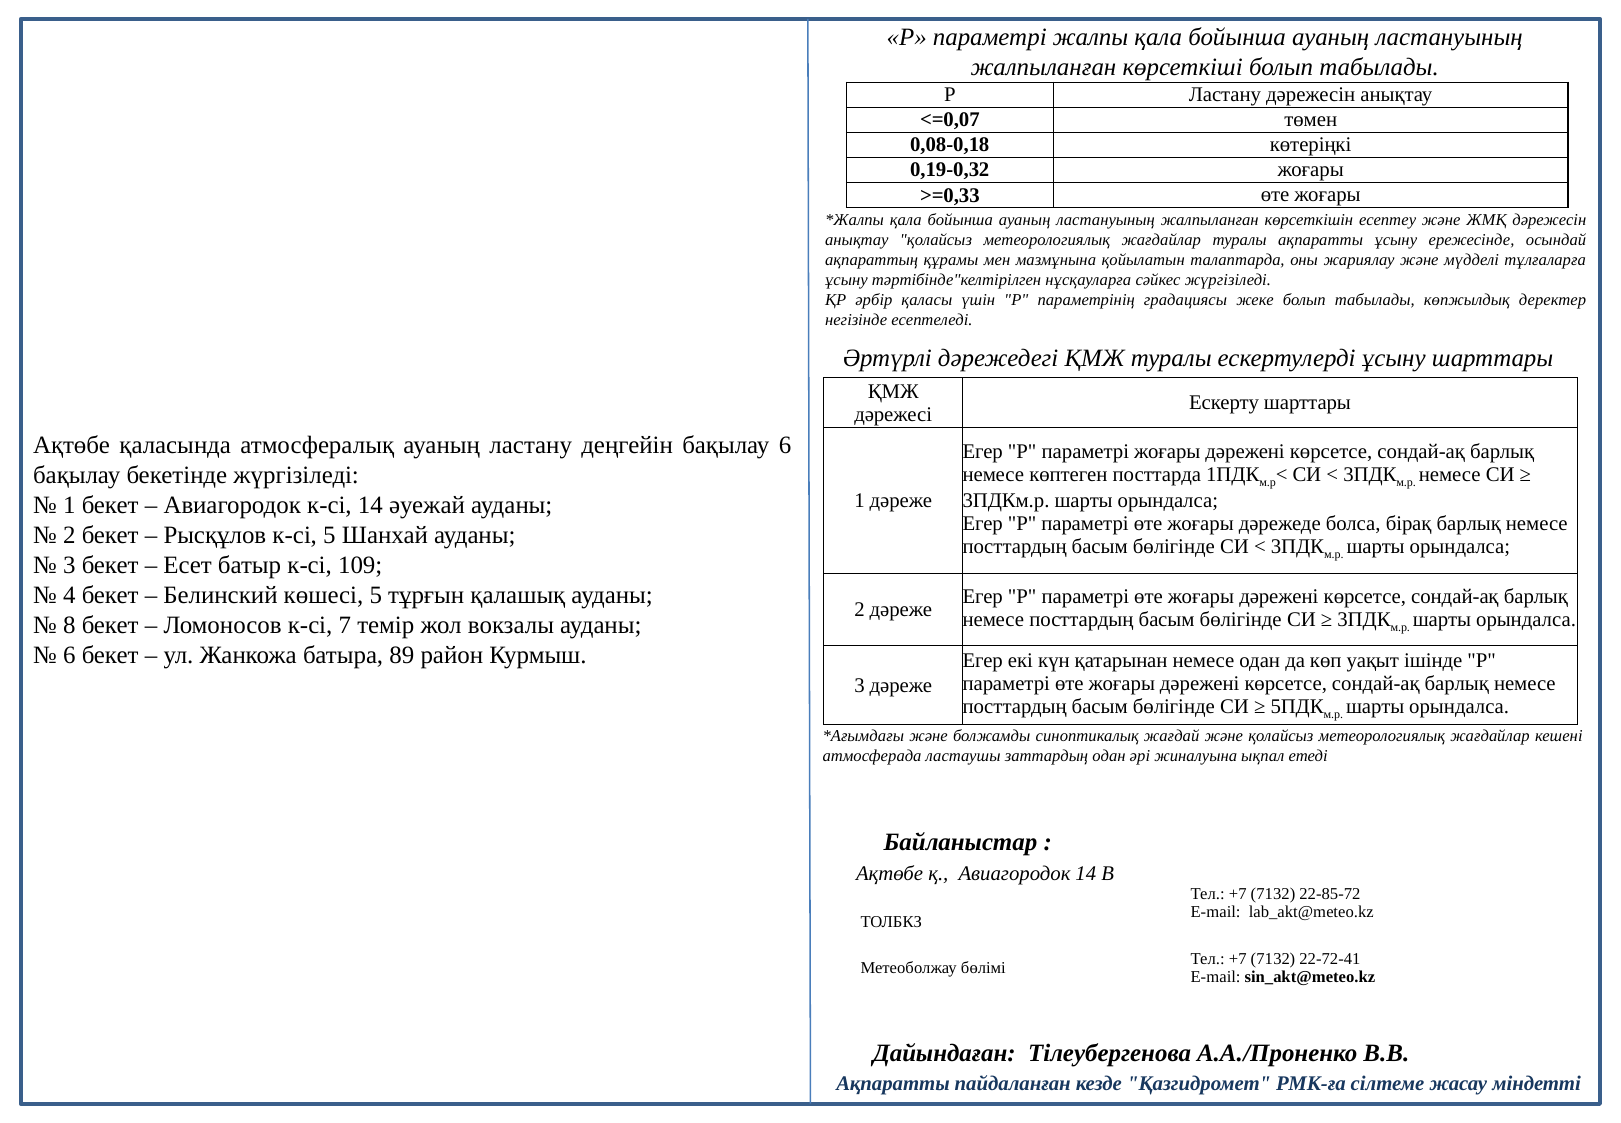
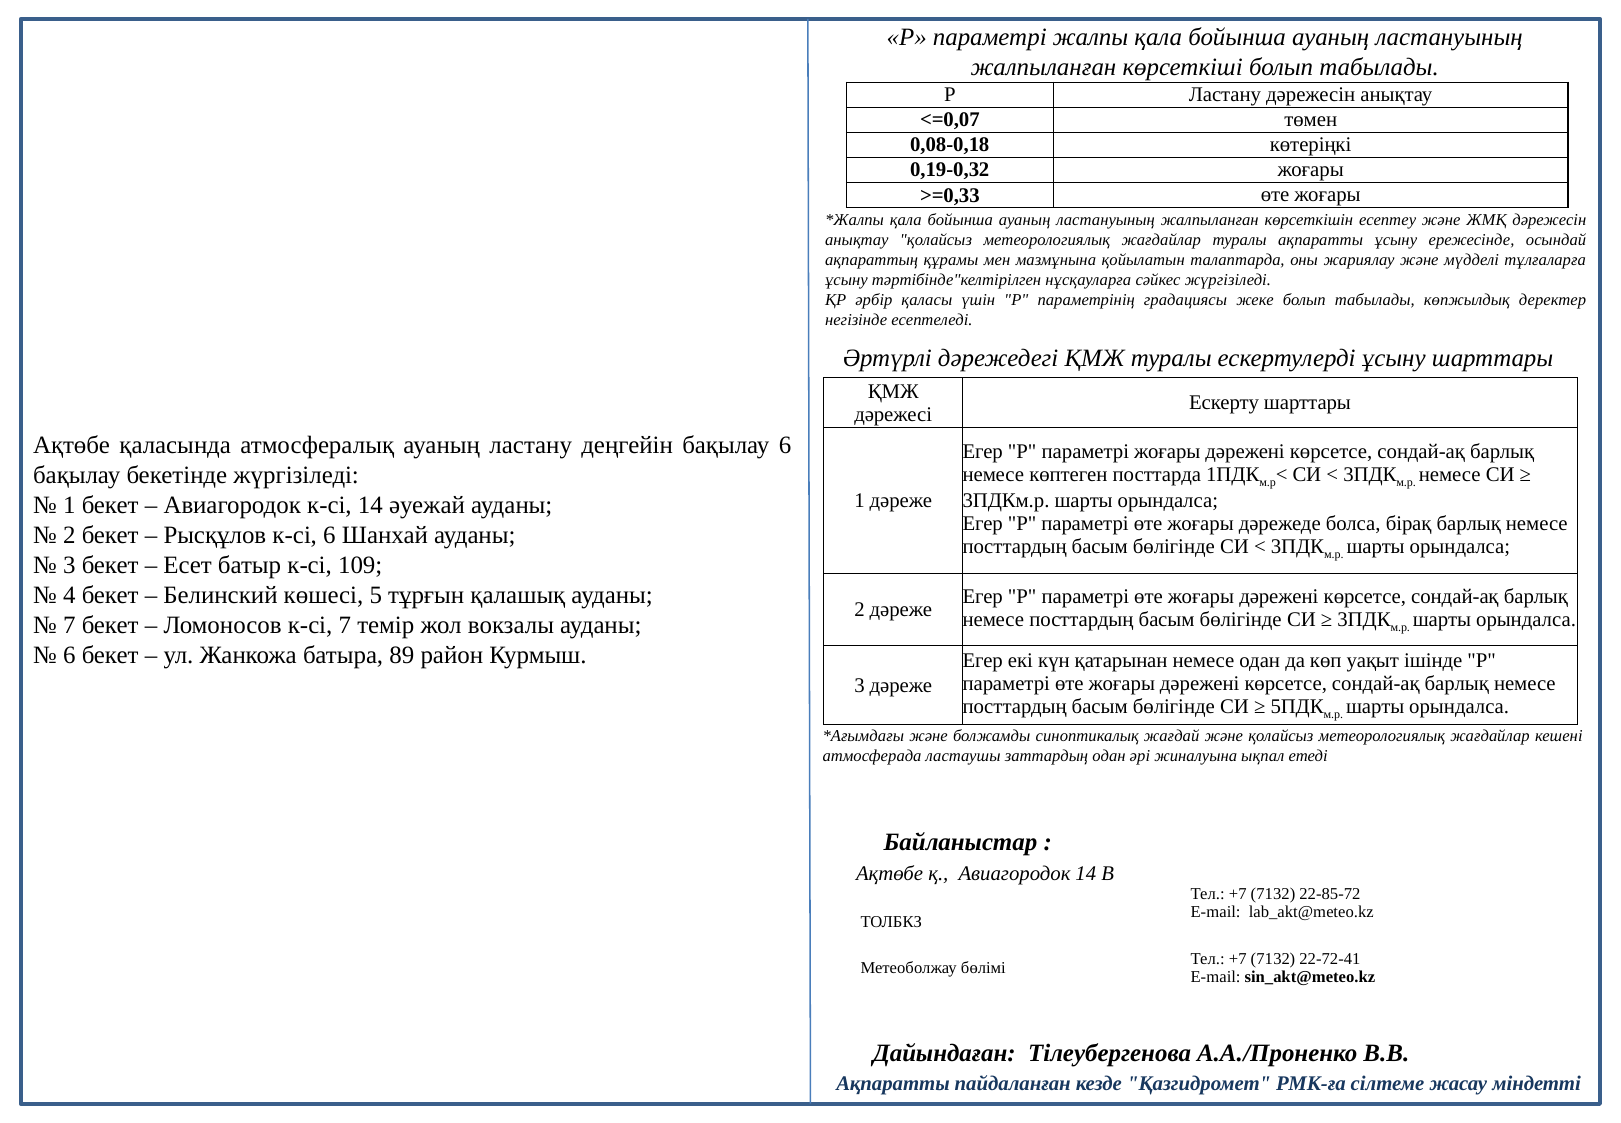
к-сі 5: 5 -> 6 (329, 535)
8: 8 -> 7 (69, 625)
